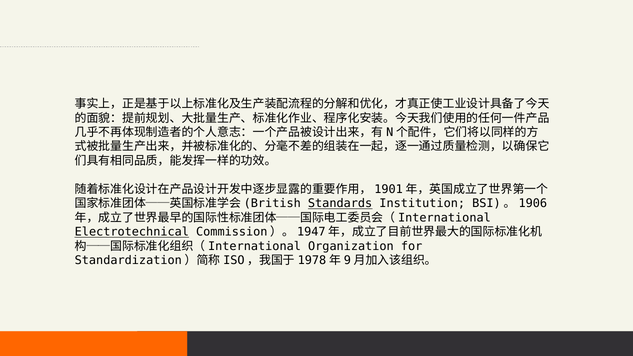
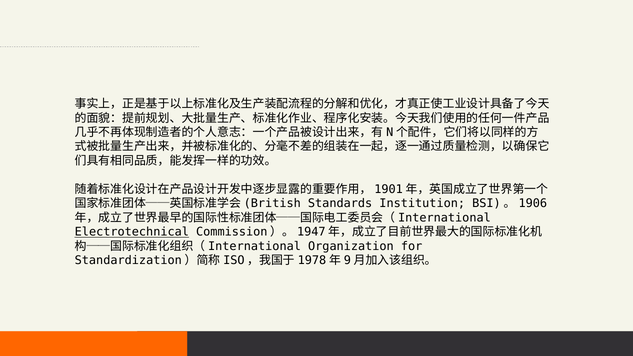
Standards underline: present -> none (340, 204)
